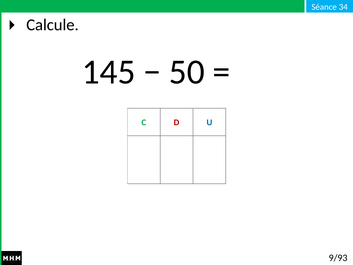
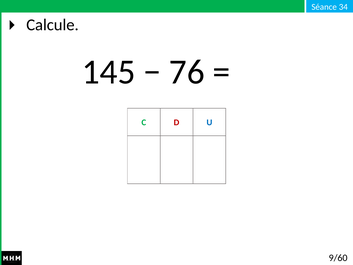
50: 50 -> 76 (187, 72)
9/93: 9/93 -> 9/60 (338, 258)
